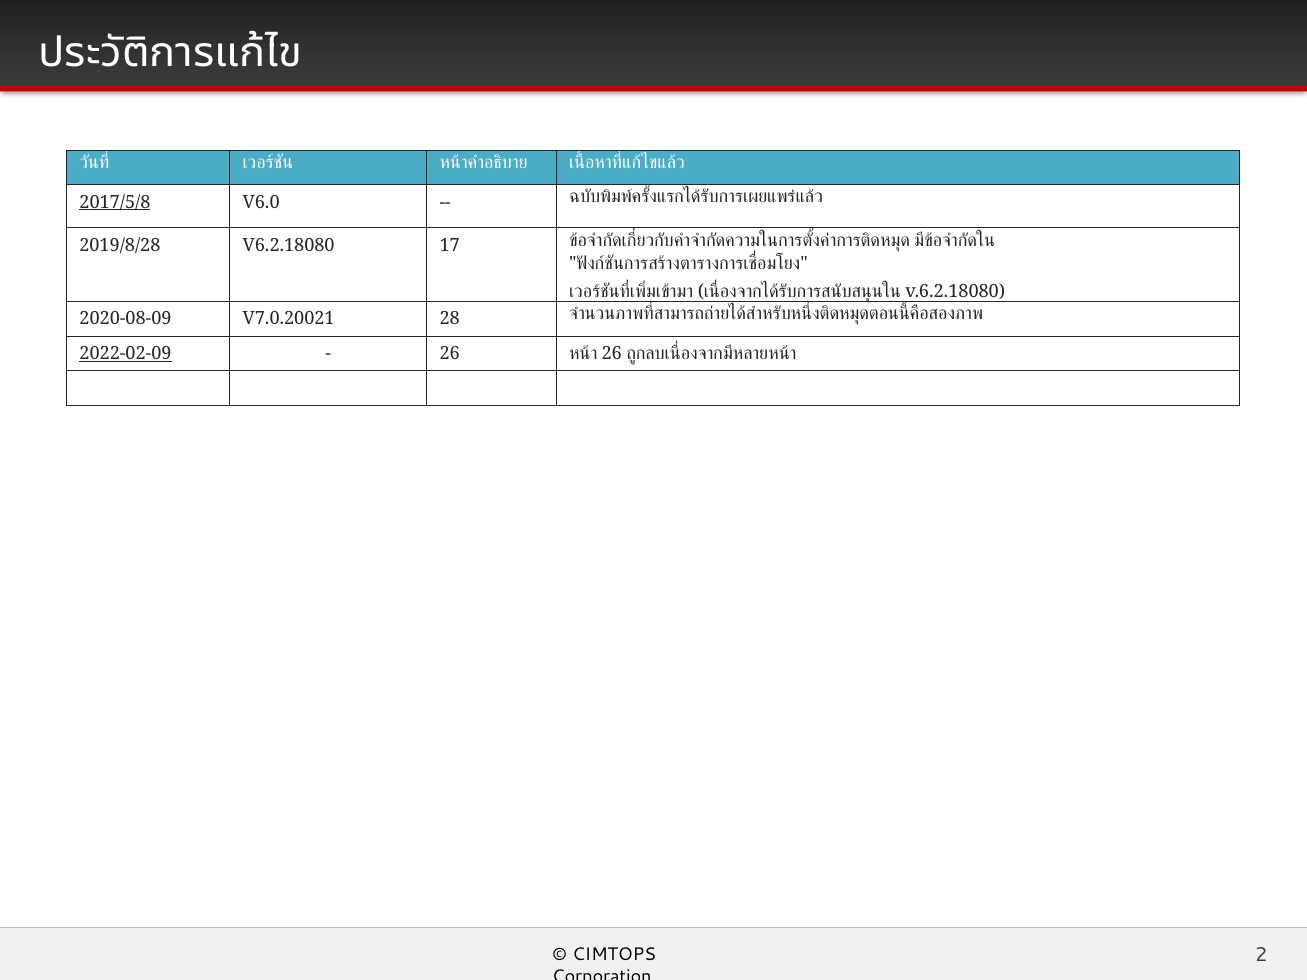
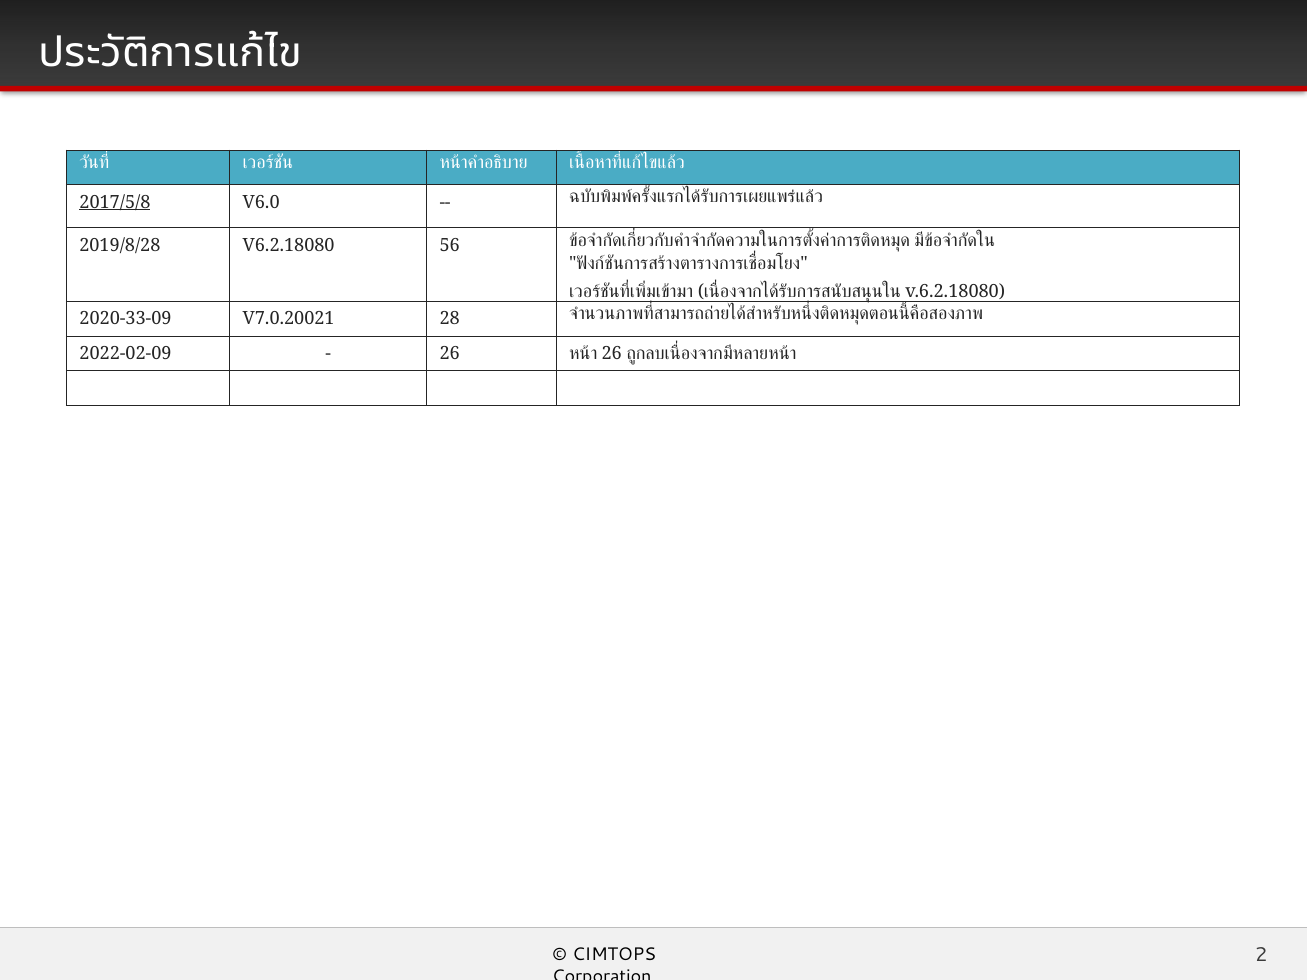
17: 17 -> 56 (450, 245)
2020-08-09: 2020-08-09 -> 2020-33-09 (125, 318)
2022-02-09 underline: present -> none (125, 353)
